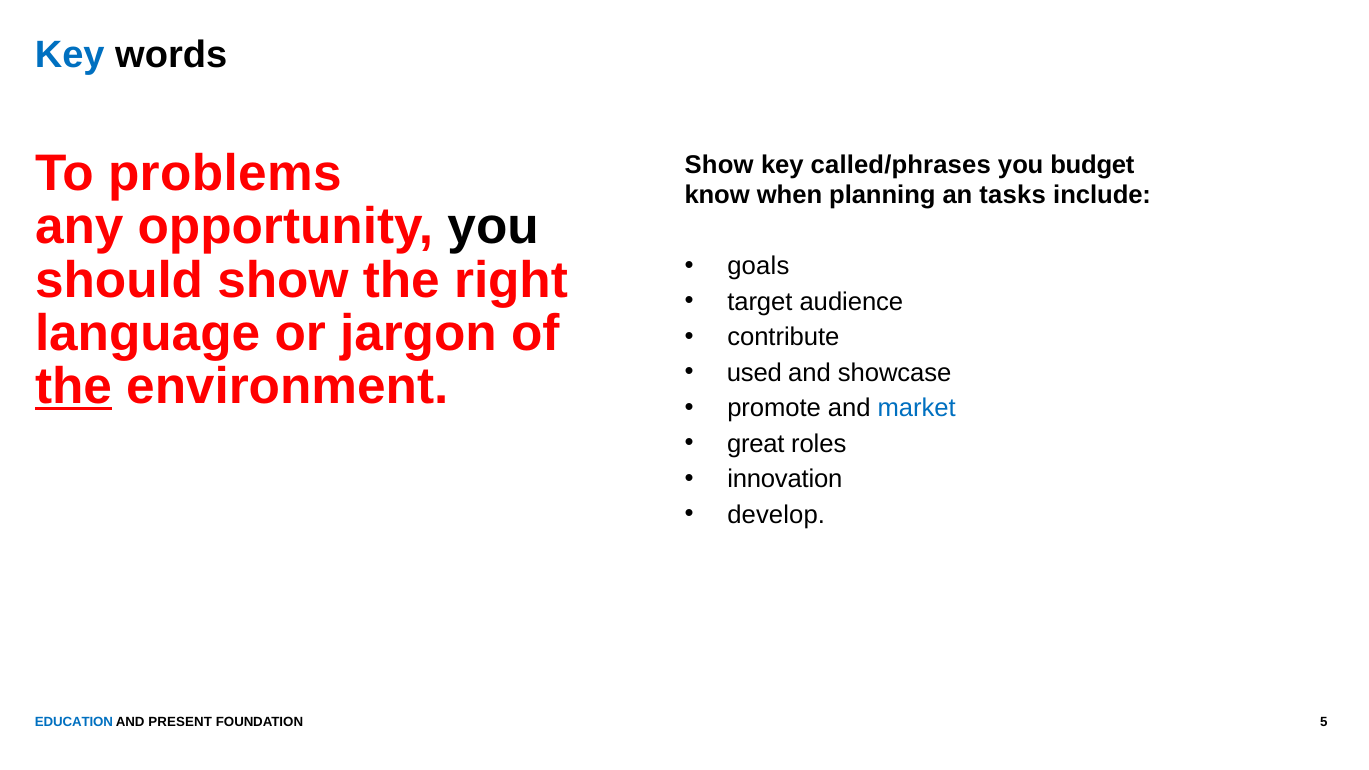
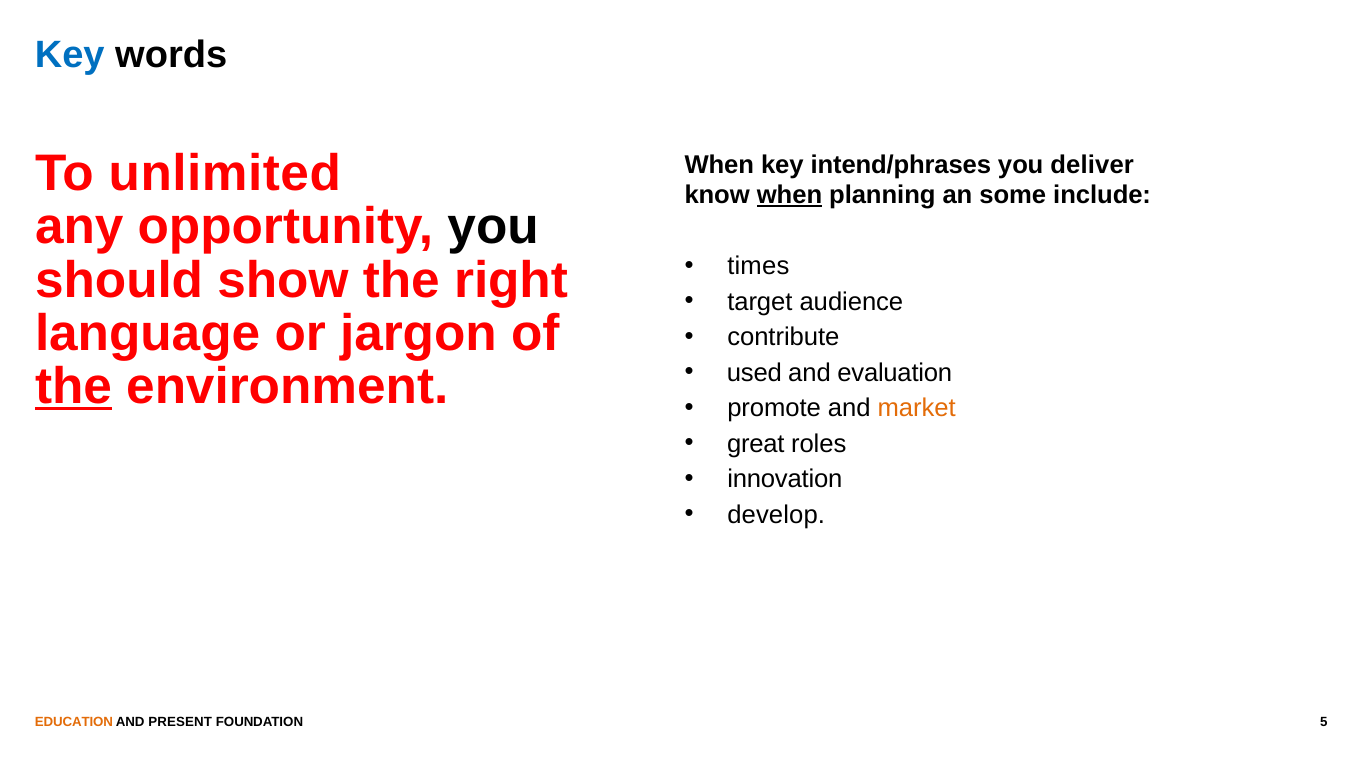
problems: problems -> unlimited (225, 174)
Show: Show -> When (719, 165)
called/phrases: called/phrases -> intend/phrases (901, 165)
budget: budget -> deliver (1092, 165)
when underline: none -> present (789, 195)
tasks: tasks -> some (1013, 195)
goals: goals -> times (758, 266)
showcase: showcase -> evaluation (895, 373)
market colour: blue -> orange (917, 408)
EDUCATION colour: blue -> orange (74, 723)
